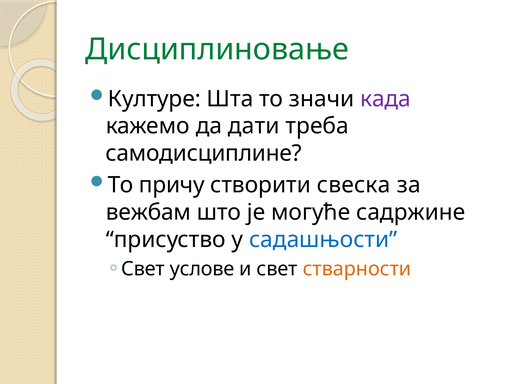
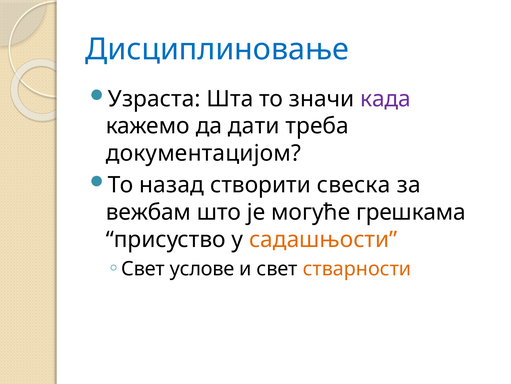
Дисциплиновање colour: green -> blue (217, 49)
Културе: Културе -> Узраста (154, 99)
самодисциплине: самодисциплине -> документацијом (203, 153)
причу: причу -> назад (172, 185)
садржине: садржине -> грешкама (411, 212)
садашњости colour: blue -> orange (323, 239)
